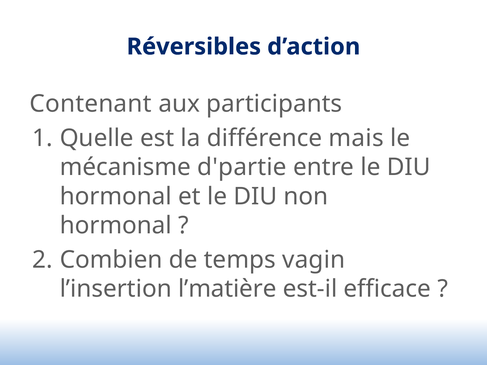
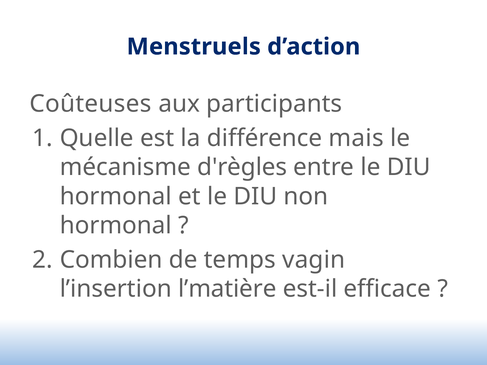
Réversibles: Réversibles -> Menstruels (194, 47)
Contenant: Contenant -> Coûteuses (91, 104)
d'partie: d'partie -> d'règles (242, 167)
